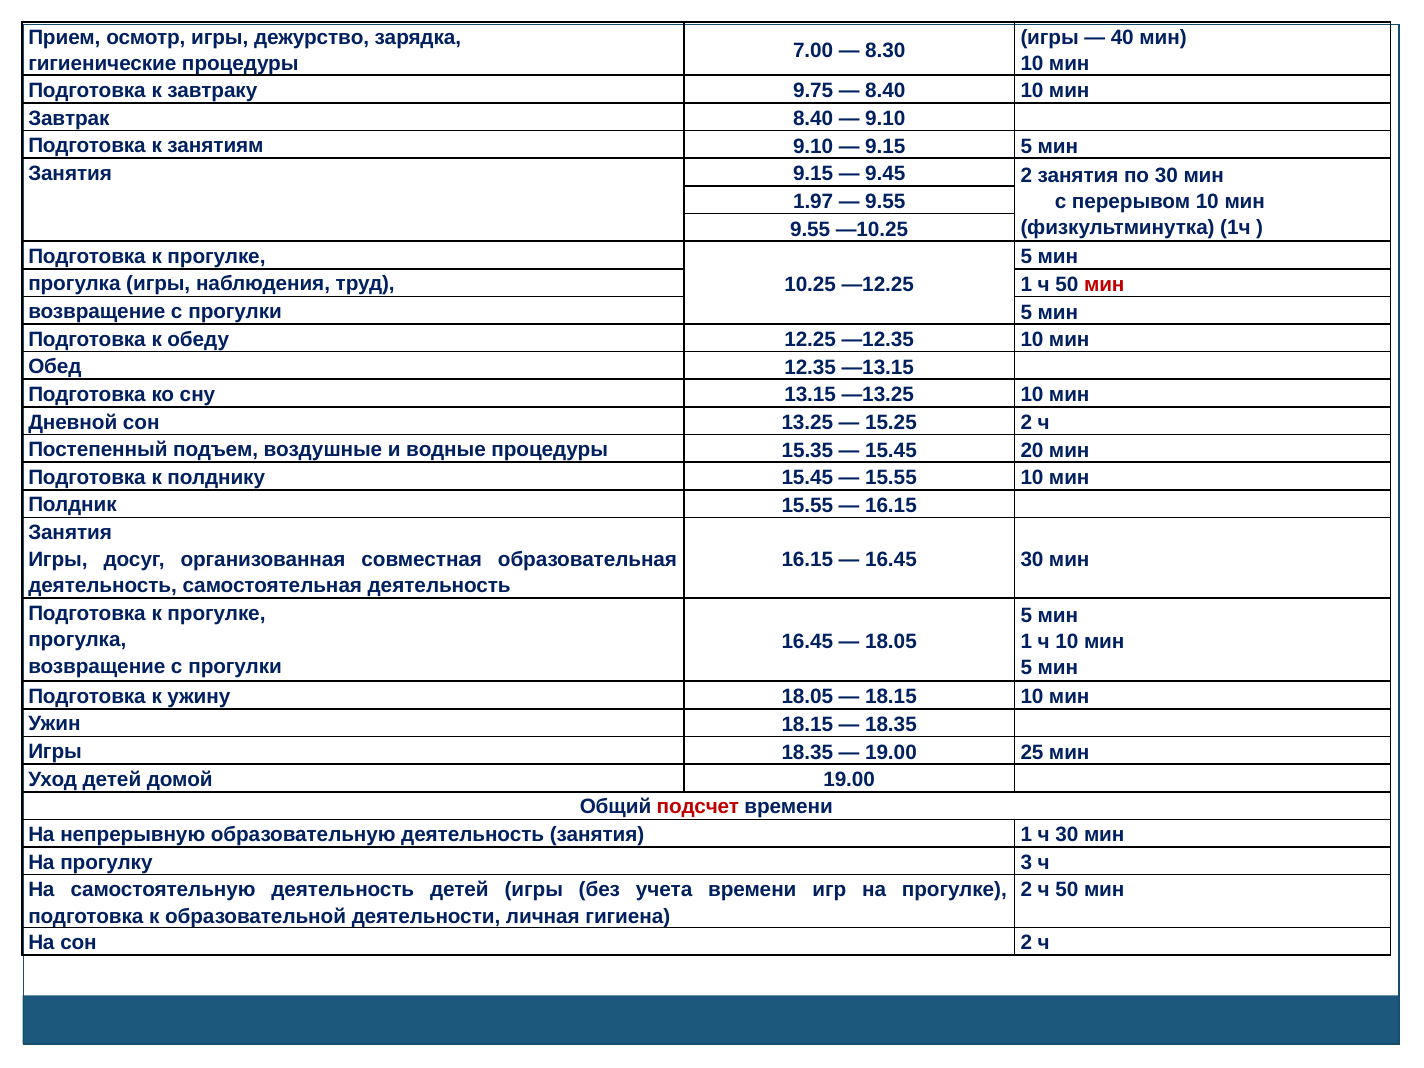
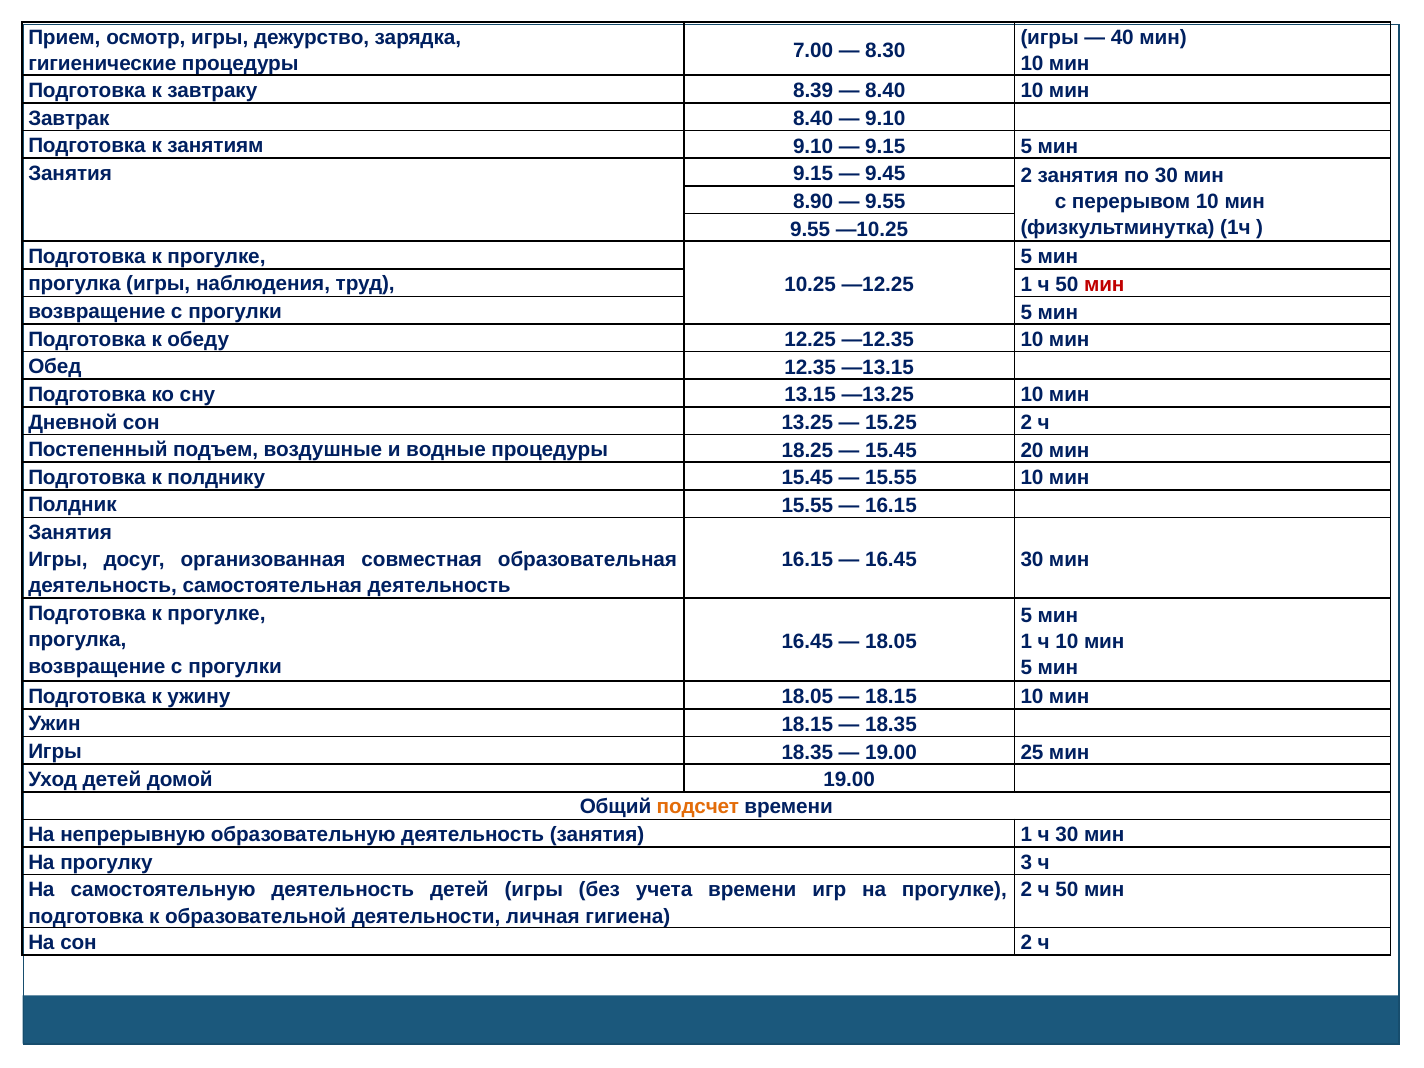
9.75: 9.75 -> 8.39 (813, 91)
1.97: 1.97 -> 8.90 (813, 202)
15.35: 15.35 -> 18.25 (807, 450)
подсчет colour: red -> orange (698, 807)
